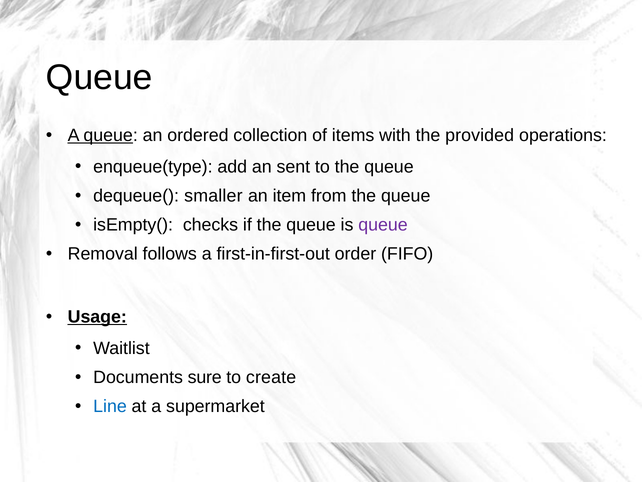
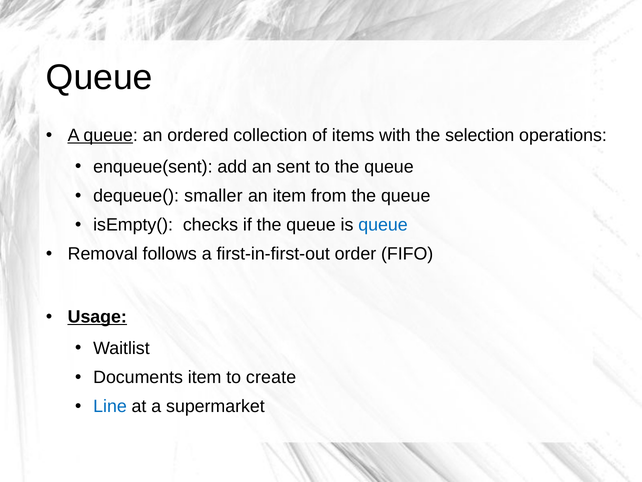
provided: provided -> selection (480, 135)
enqueue(type: enqueue(type -> enqueue(sent (153, 166)
queue colour: purple -> blue (383, 225)
Documents sure: sure -> item (205, 377)
